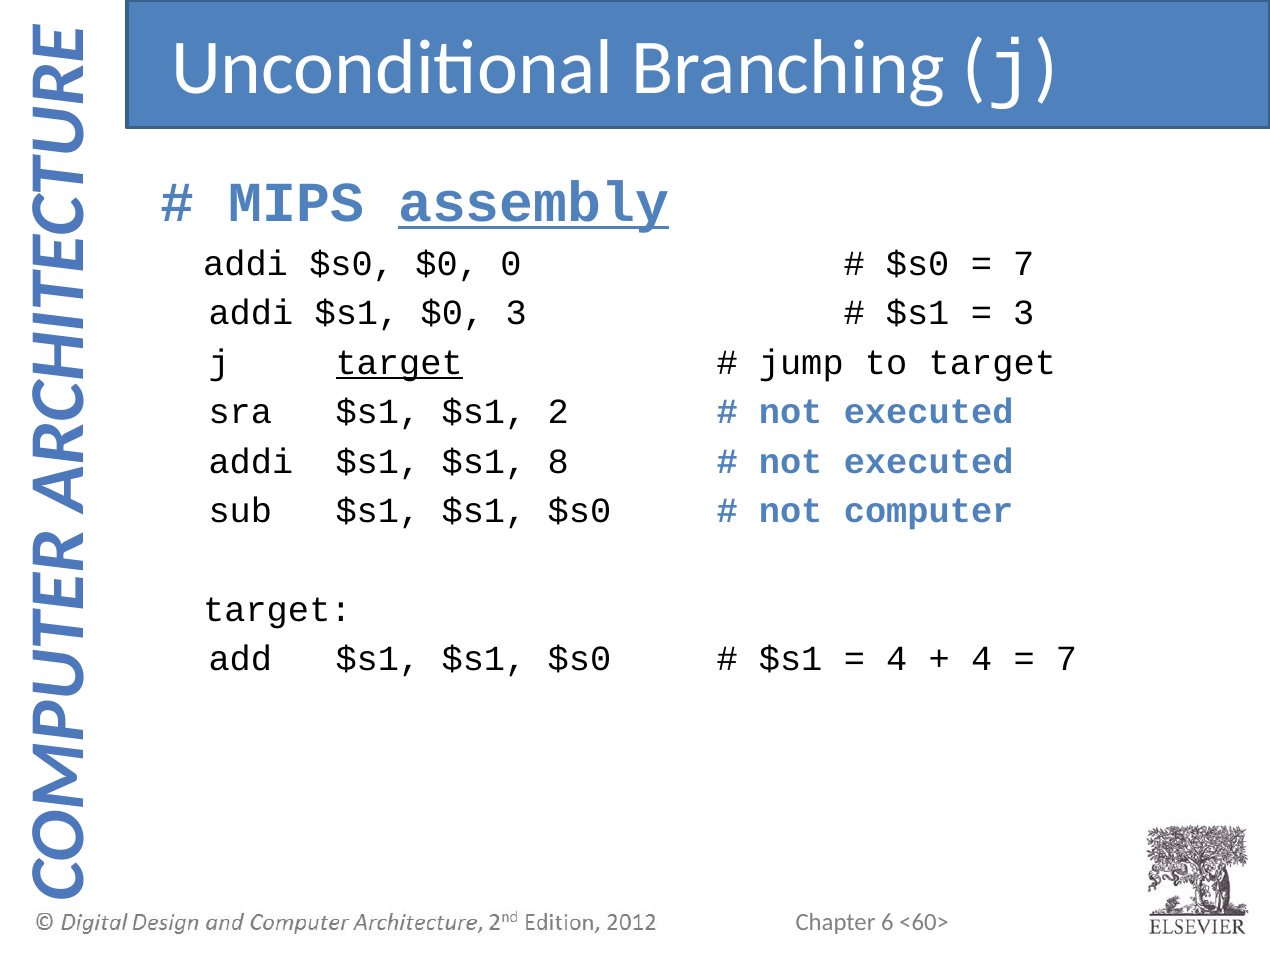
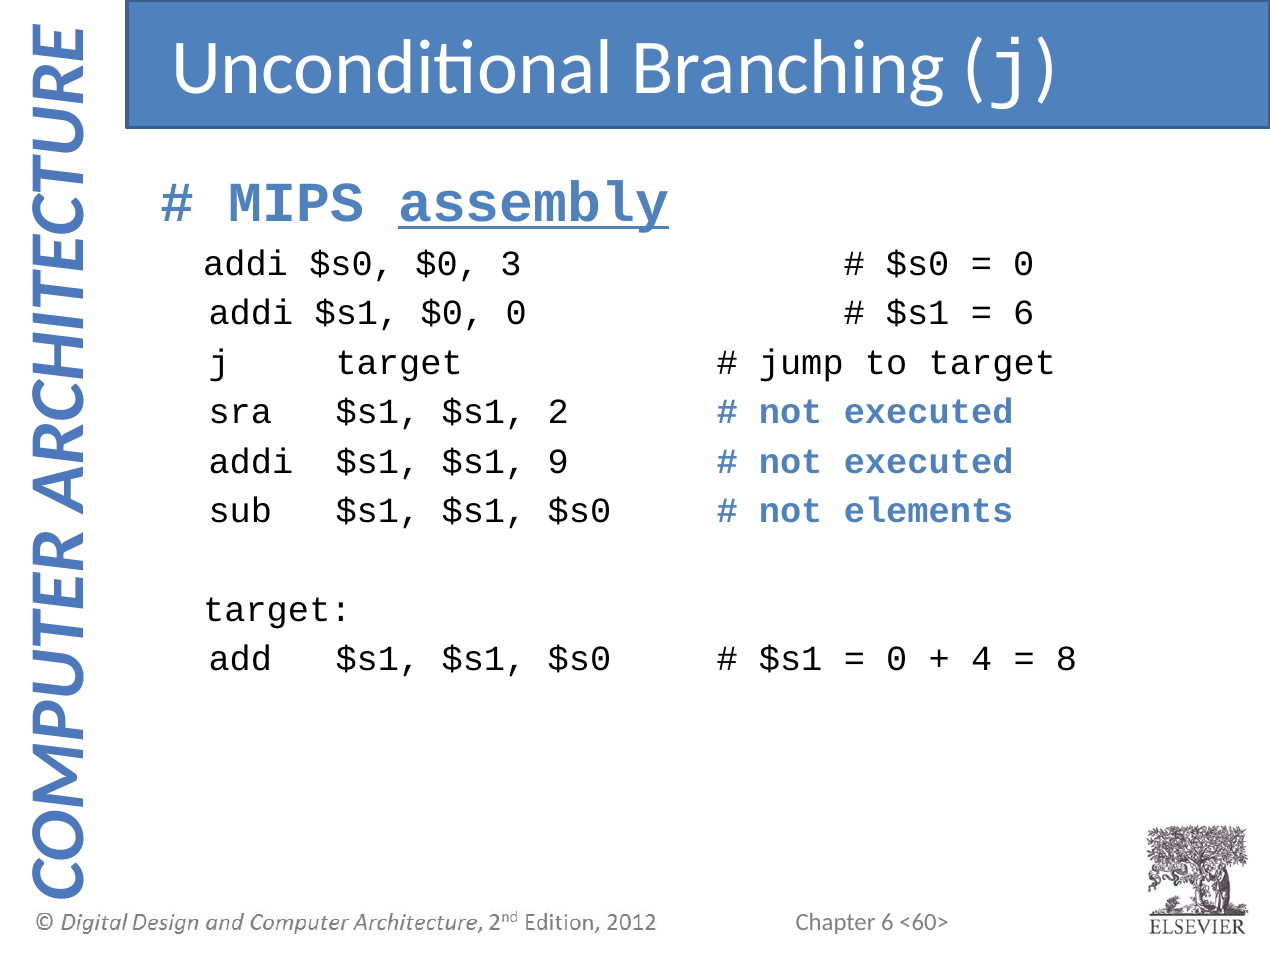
0: 0 -> 3 (511, 264)
7: 7 -> 0 (1024, 264)
$0 3: 3 -> 0 (516, 313)
3: 3 -> 6 (1024, 313)
target underline: present -> none (399, 362)
8: 8 -> 9 (558, 461)
computer: computer -> elements (929, 511)
4: 4 -> 0 (897, 659)
7: 7 -> 8 (1067, 659)
